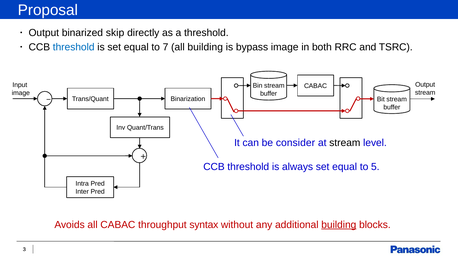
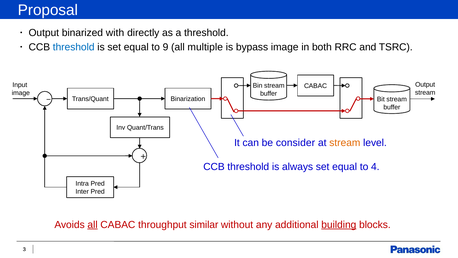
skip: skip -> with (115, 33)
7: 7 -> 9 (166, 47)
all building: building -> multiple (205, 47)
stream colour: black -> orange (345, 143)
5: 5 -> 4 (375, 167)
all underline: none -> present (93, 224)
syntax: syntax -> similar (204, 224)
